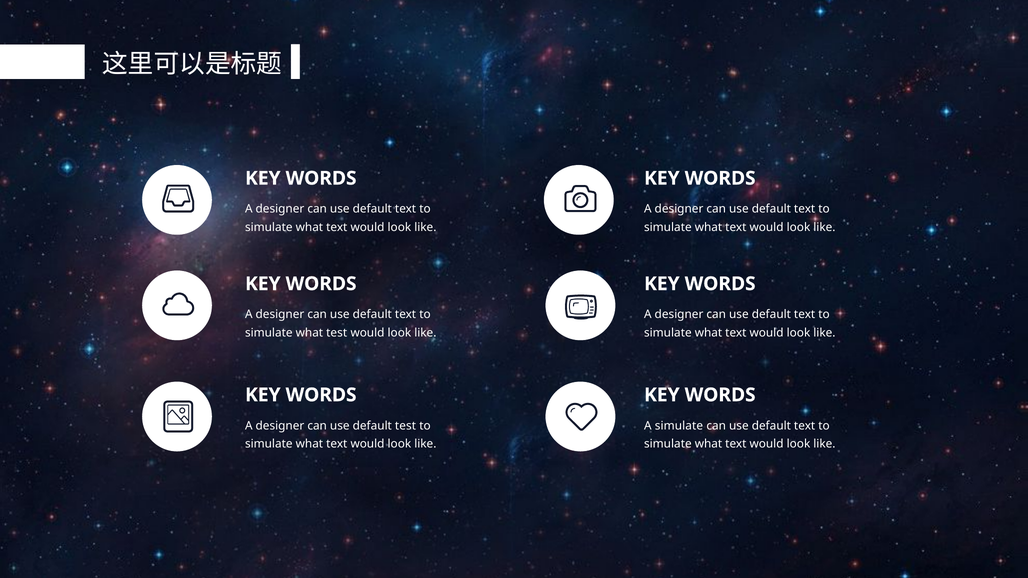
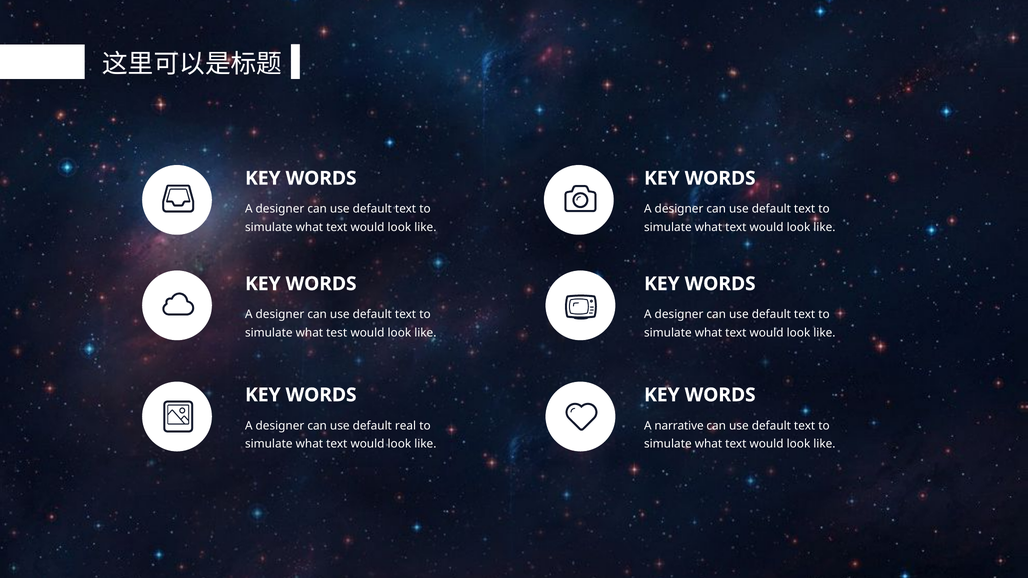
default test: test -> real (406, 426)
A simulate: simulate -> narrative (679, 426)
